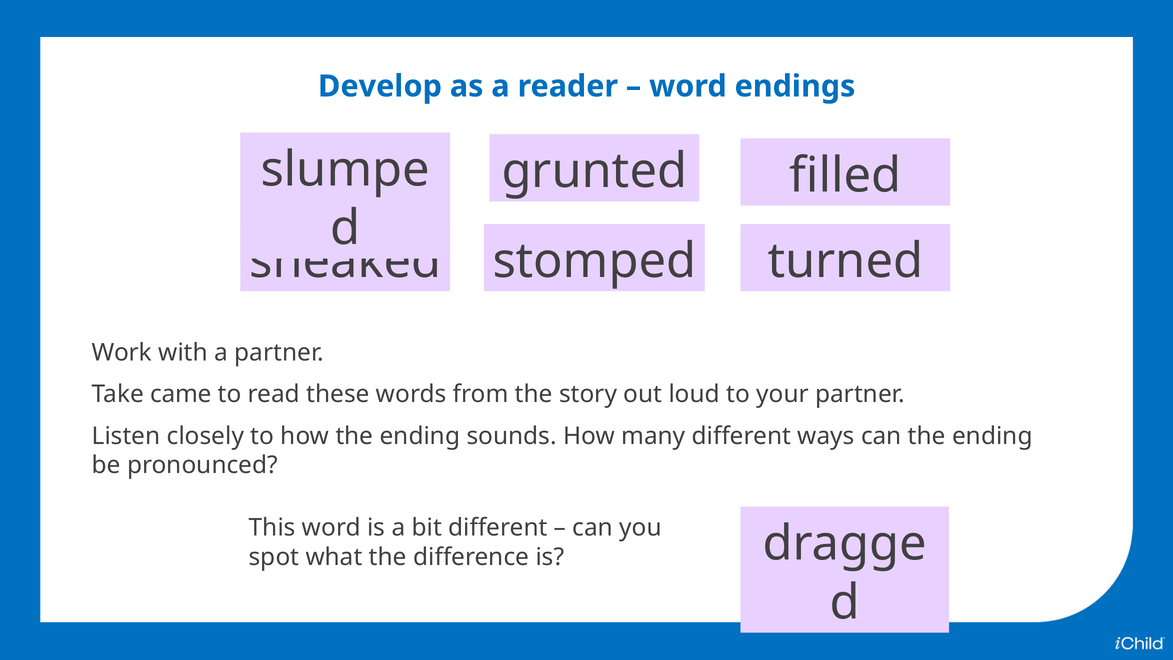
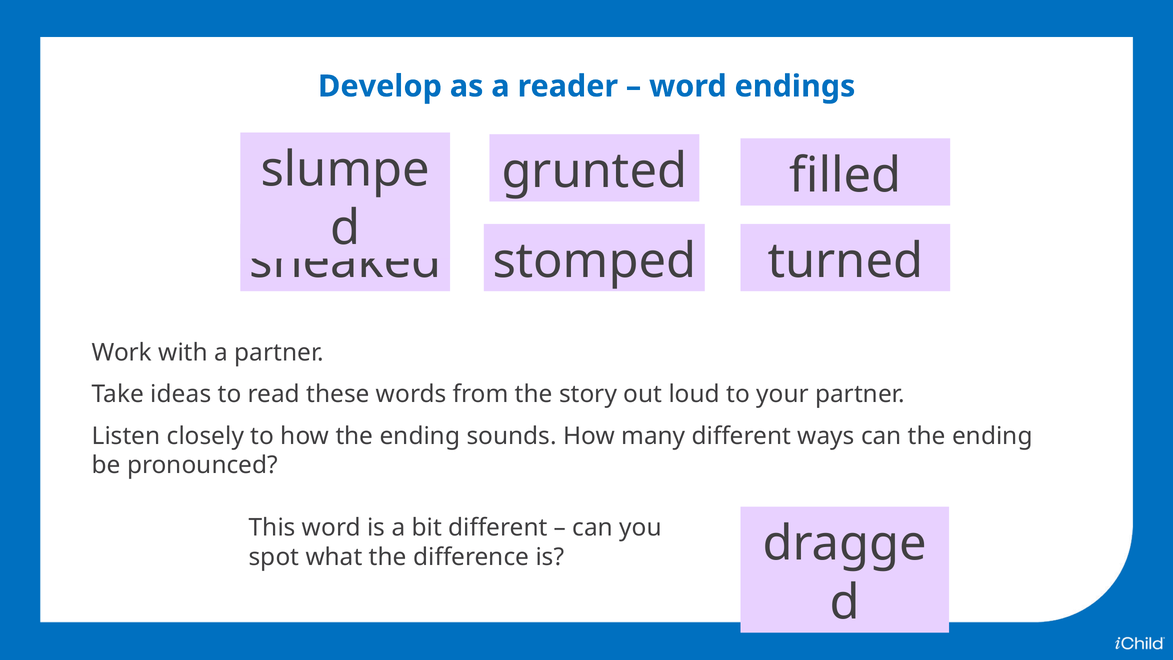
came: came -> ideas (181, 394)
